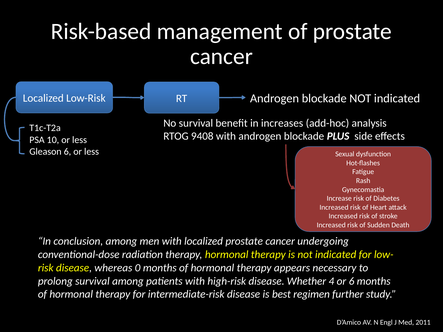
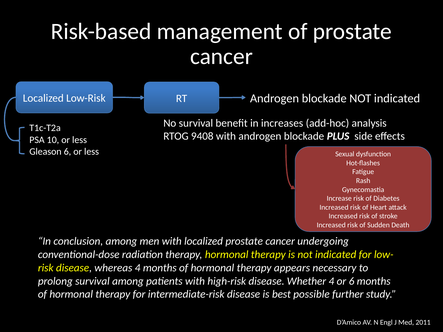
whereas 0: 0 -> 4 (138, 268)
regimen: regimen -> possible (311, 295)
